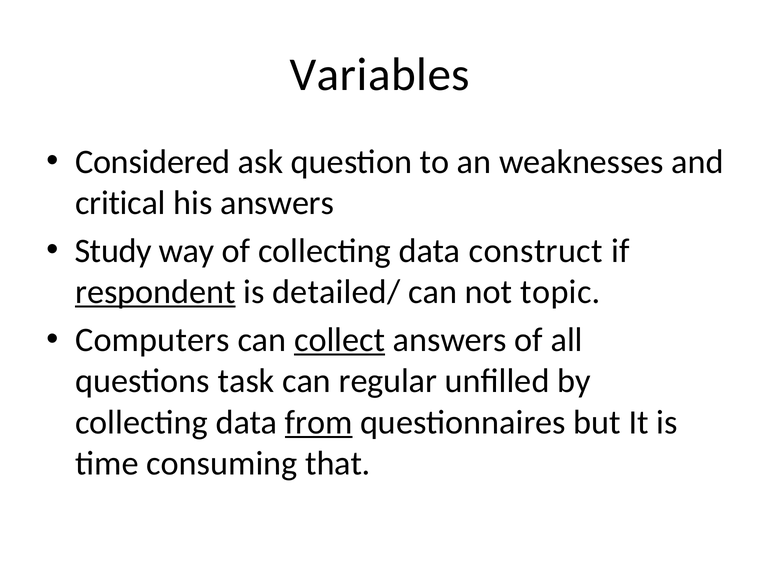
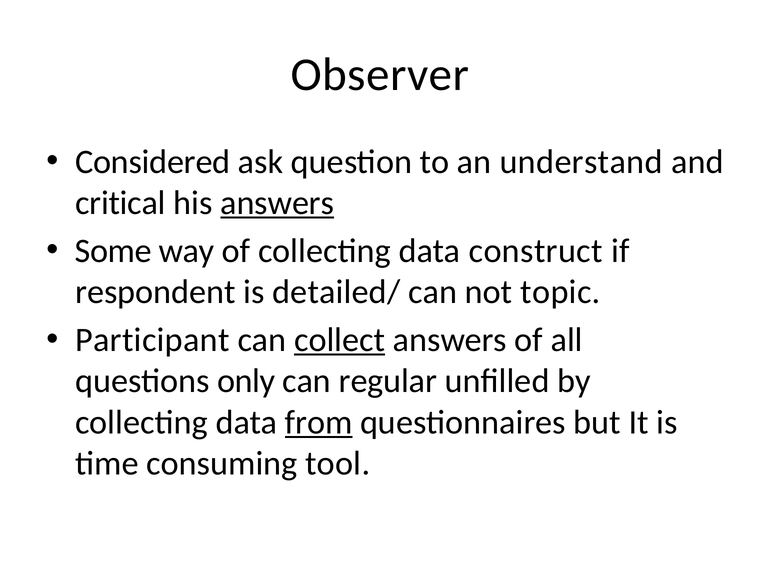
Variables: Variables -> Observer (380, 75)
weaknesses: weaknesses -> understand (581, 162)
answers underline: none -> present (277, 203)
Study: Study -> Some (113, 251)
respondent underline: present -> none (155, 292)
Computers: Computers -> Participant (152, 340)
task: task -> only (246, 381)
that: that -> tool (338, 464)
